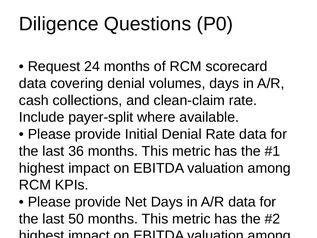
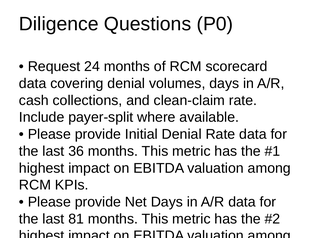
50: 50 -> 81 (76, 219)
